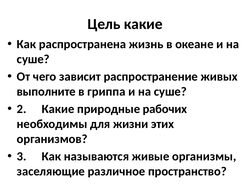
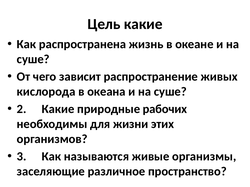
выполните: выполните -> кислорода (46, 92)
гриппа: гриппа -> океана (106, 92)
